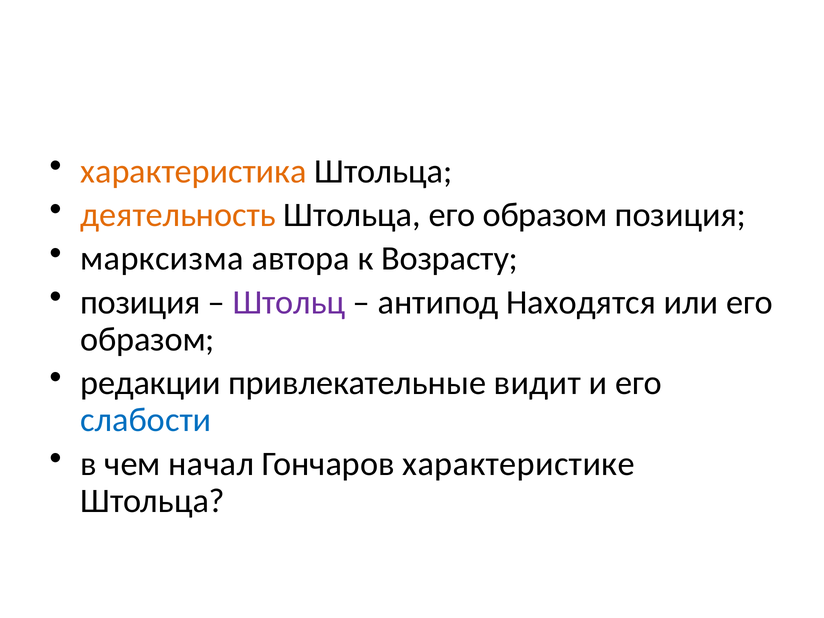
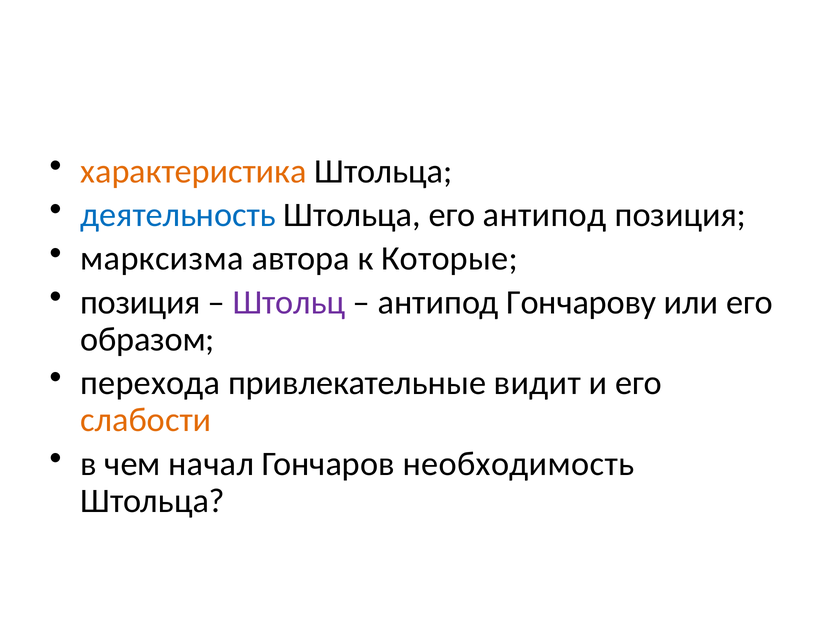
деятельность colour: orange -> blue (178, 215)
Штольца его образом: образом -> антипод (545, 215)
Возрасту: Возрасту -> Которые (449, 259)
Находятся: Находятся -> Гончарову (581, 302)
редакции: редакции -> перехода (150, 383)
слабости colour: blue -> orange (146, 420)
характеристике: характеристике -> необходимость (519, 464)
